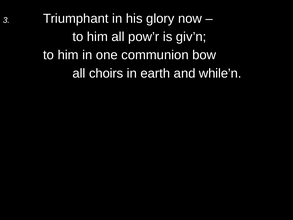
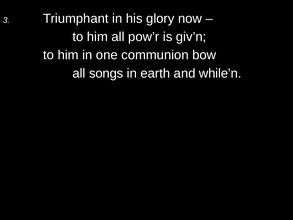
choirs: choirs -> songs (106, 73)
